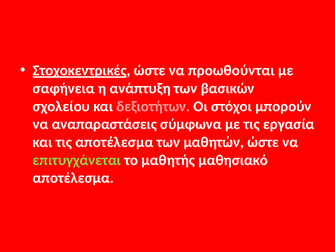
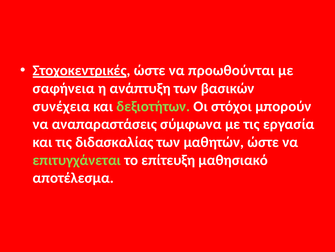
σχολείου: σχολείου -> συνέχεια (61, 106)
δεξιοτήτων colour: pink -> light green (153, 106)
τις αποτέλεσμα: αποτέλεσμα -> διδασκαλίας (114, 142)
μαθητής: μαθητής -> επίτευξη (168, 160)
